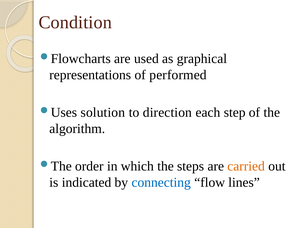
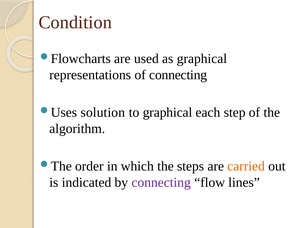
of performed: performed -> connecting (178, 75)
to direction: direction -> graphical (168, 112)
connecting colour: blue -> purple (161, 182)
